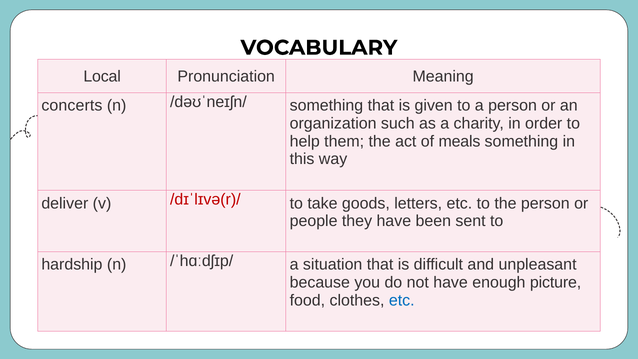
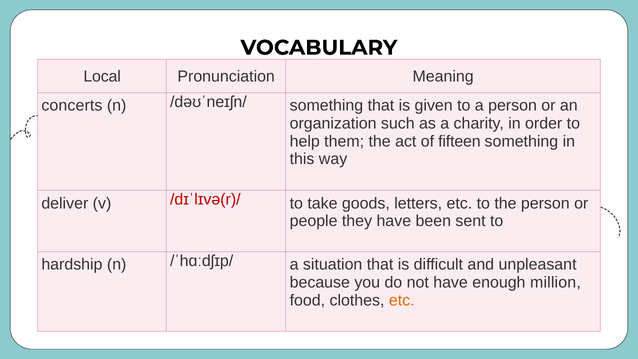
meals: meals -> fifteen (459, 141)
picture: picture -> million (555, 282)
etc colour: blue -> orange (402, 300)
